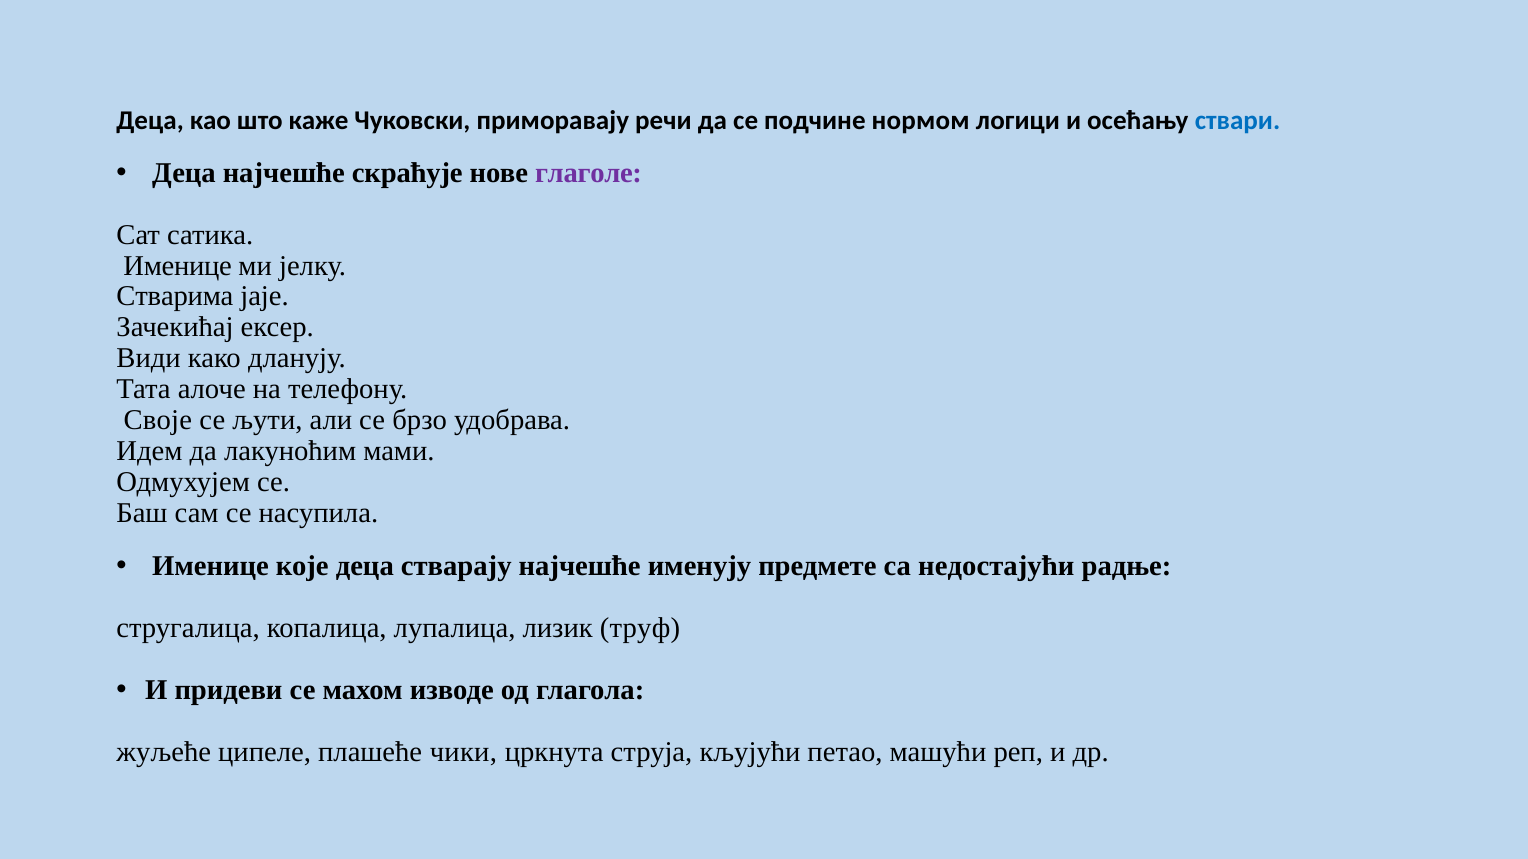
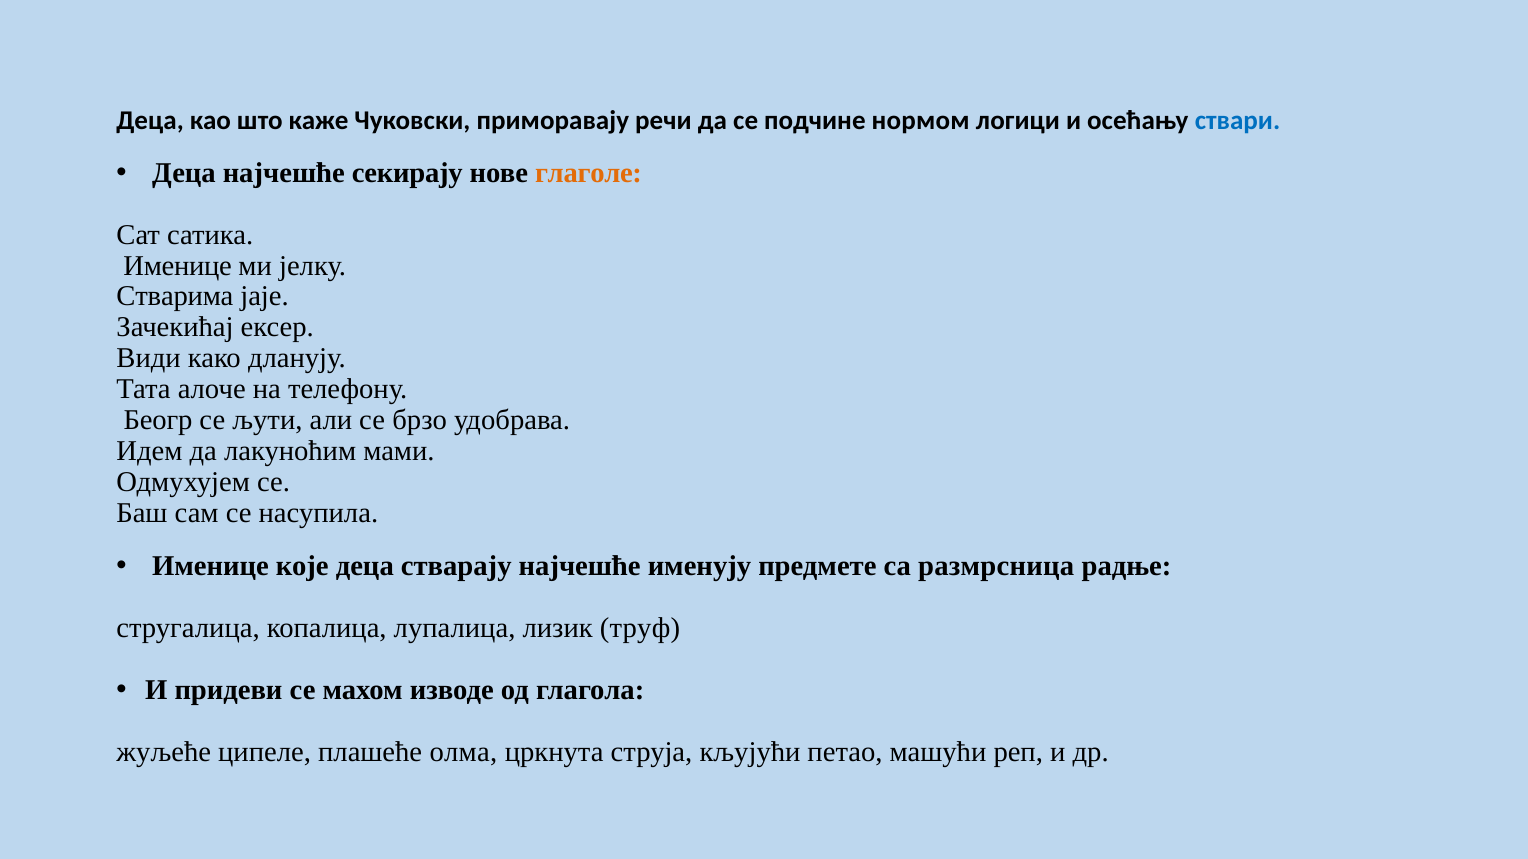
скраћује: скраћује -> секирају (407, 173)
глаголе colour: purple -> orange (589, 173)
Своје: Своје -> Беогр (158, 420)
недостајући: недостајући -> размрсница (996, 567)
чики: чики -> олма (463, 752)
